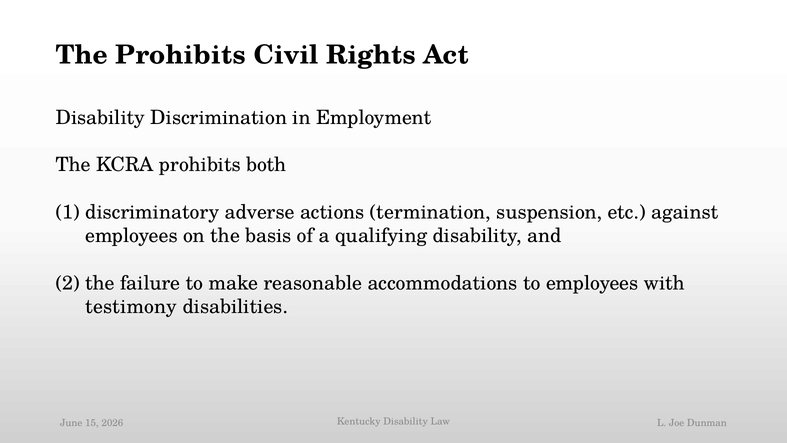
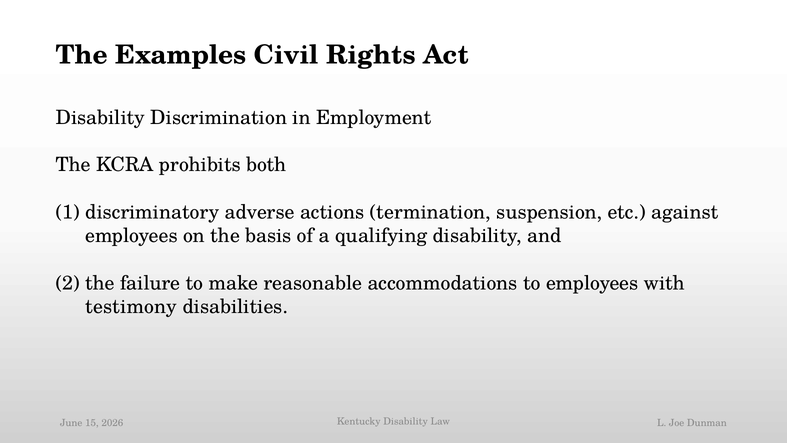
The Prohibits: Prohibits -> Examples (181, 55)
